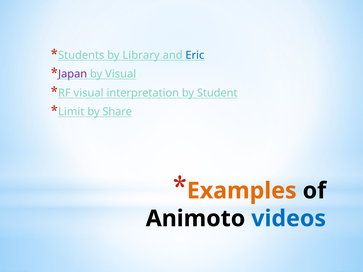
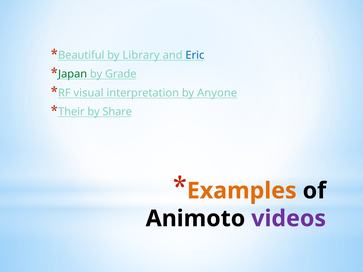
Students: Students -> Beautiful (81, 55)
Japan colour: purple -> green (73, 74)
by Visual: Visual -> Grade (121, 74)
Student: Student -> Anyone (217, 93)
Limit: Limit -> Their (71, 112)
videos colour: blue -> purple (289, 219)
